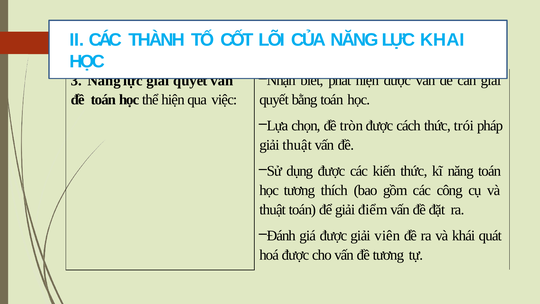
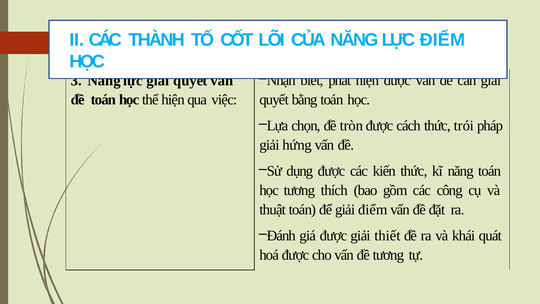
LỰC KHAI: KHAI -> ĐIỂM (442, 40)
giải thuật: thuật -> hứng (297, 145)
viên: viên -> thiết (388, 235)
